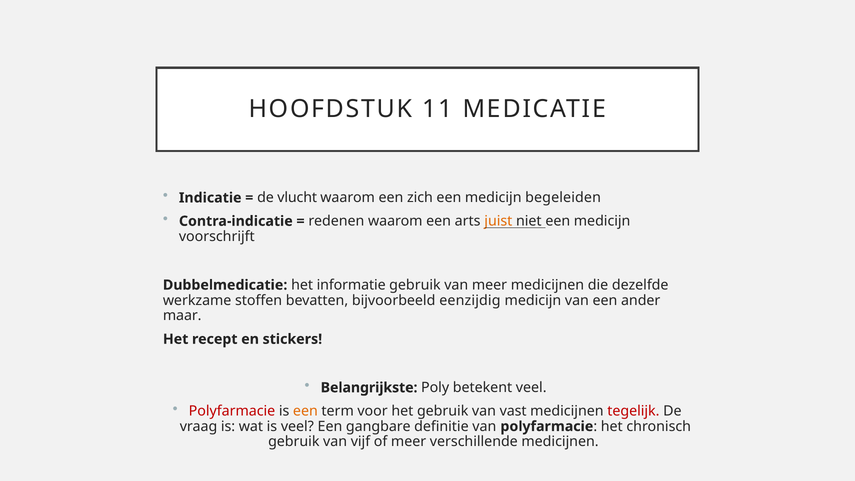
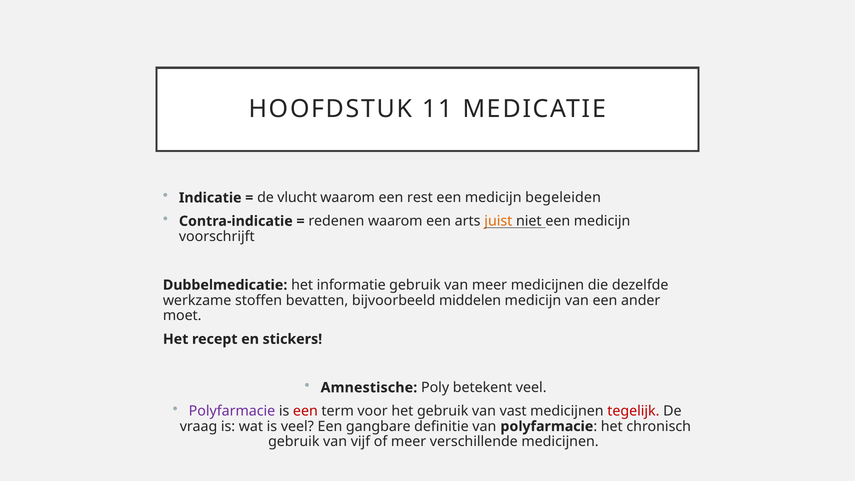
zich: zich -> rest (420, 198)
eenzijdig: eenzijdig -> middelen (470, 300)
maar: maar -> moet (182, 316)
Belangrijkste: Belangrijkste -> Amnestische (369, 388)
Polyfarmacie colour: red -> purple (232, 411)
een colour: orange -> red (305, 411)
